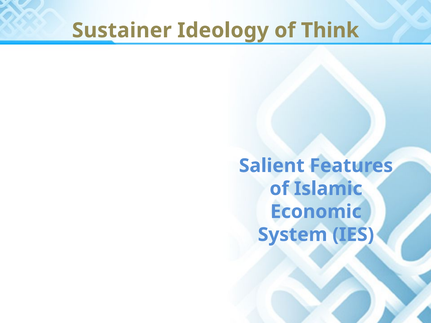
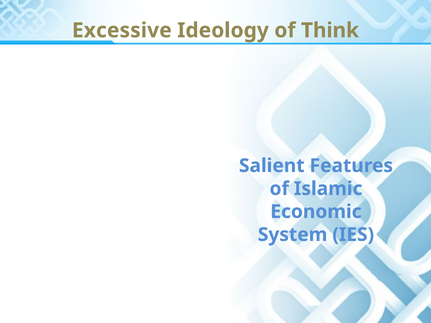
Sustainer: Sustainer -> Excessive (122, 30)
